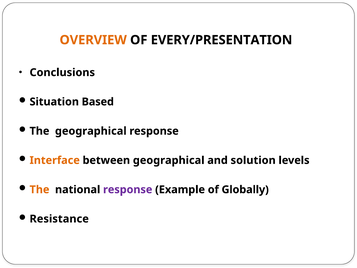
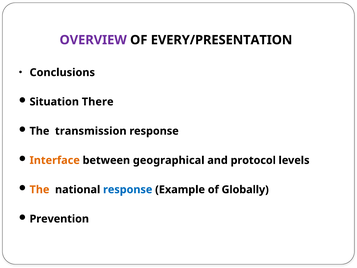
OVERVIEW colour: orange -> purple (93, 40)
Based: Based -> There (98, 102)
The geographical: geographical -> transmission (91, 131)
solution: solution -> protocol (253, 160)
response colour: purple -> blue (128, 189)
Resistance: Resistance -> Prevention (59, 219)
